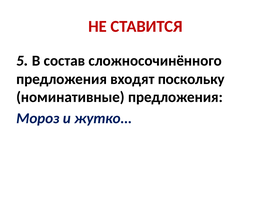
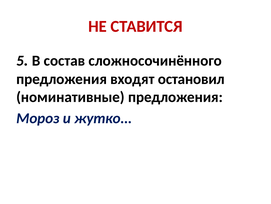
поскольку: поскольку -> остановил (191, 79)
